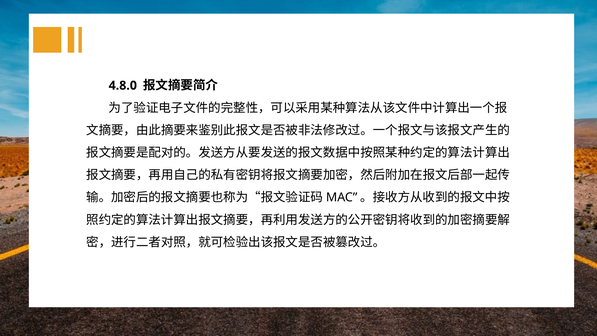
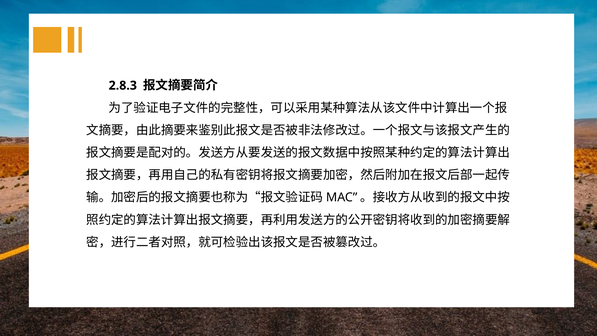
4.8.0: 4.8.0 -> 2.8.3 (123, 85)
